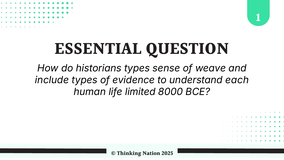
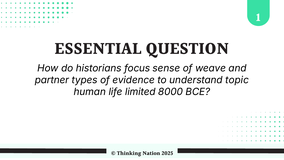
historians types: types -> focus (137, 68)
include: include -> partner (52, 80)
each: each -> topic (237, 80)
